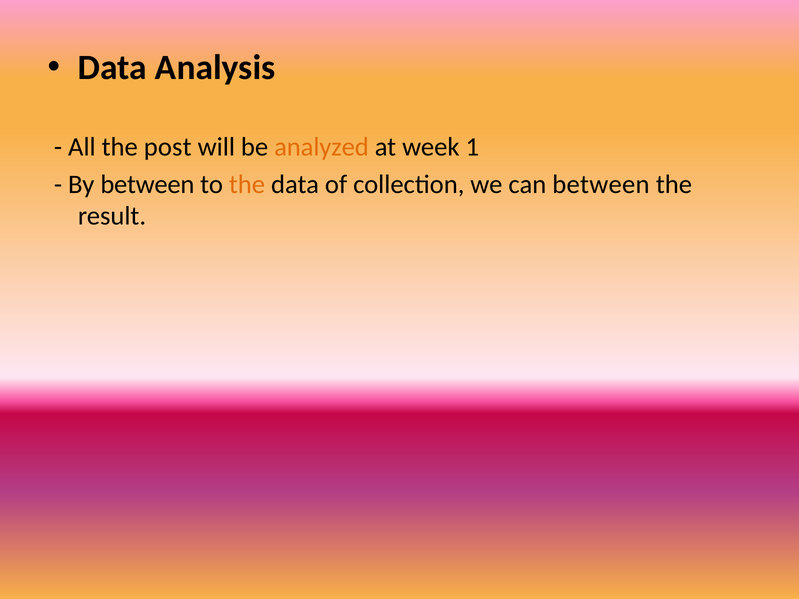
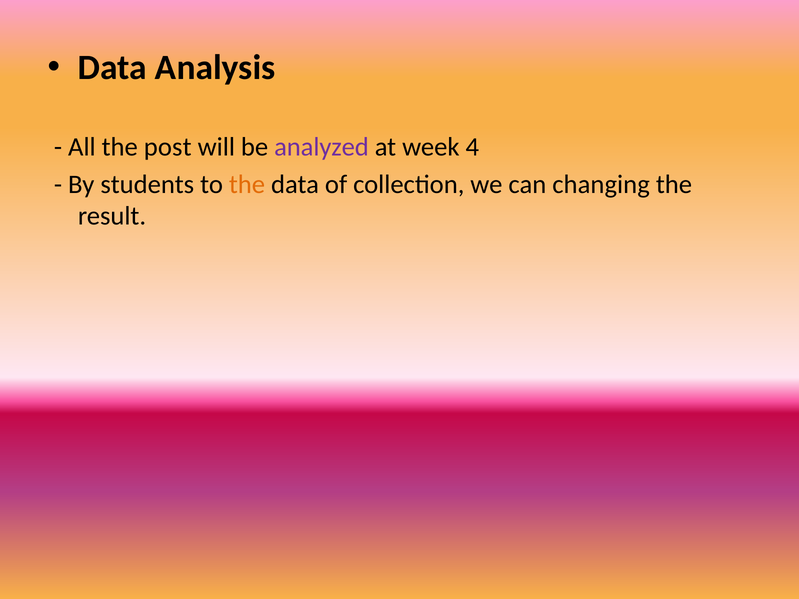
analyzed colour: orange -> purple (322, 147)
1: 1 -> 4 (472, 147)
By between: between -> students (147, 184)
can between: between -> changing (601, 184)
